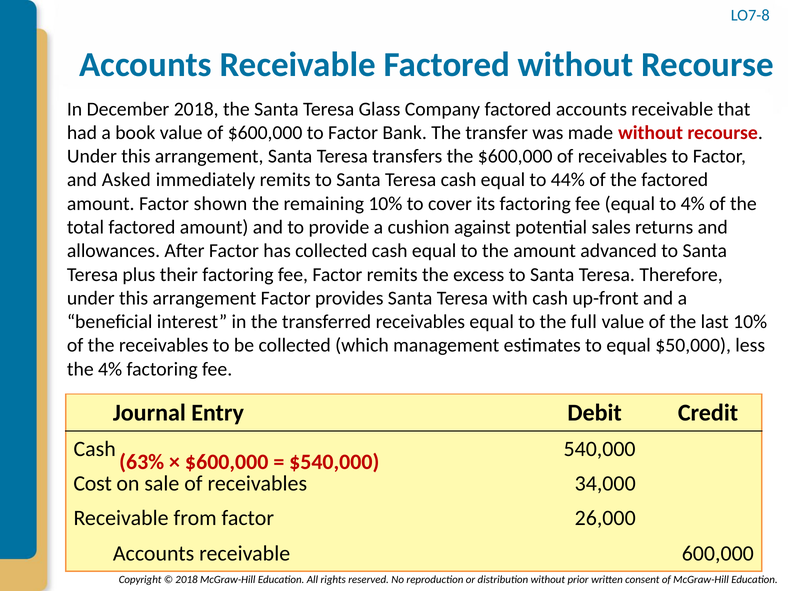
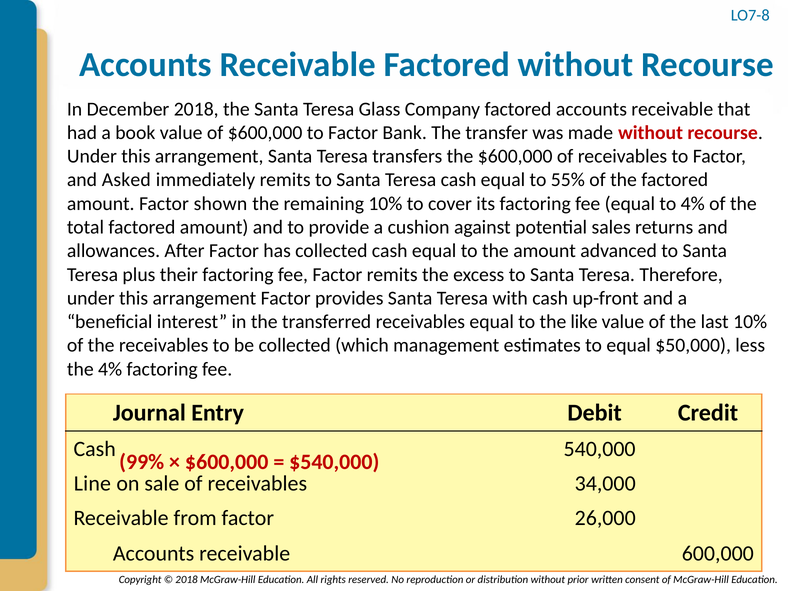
44%: 44% -> 55% (568, 180)
full: full -> like (584, 322)
63%: 63% -> 99% (142, 462)
Cost: Cost -> Line (92, 484)
